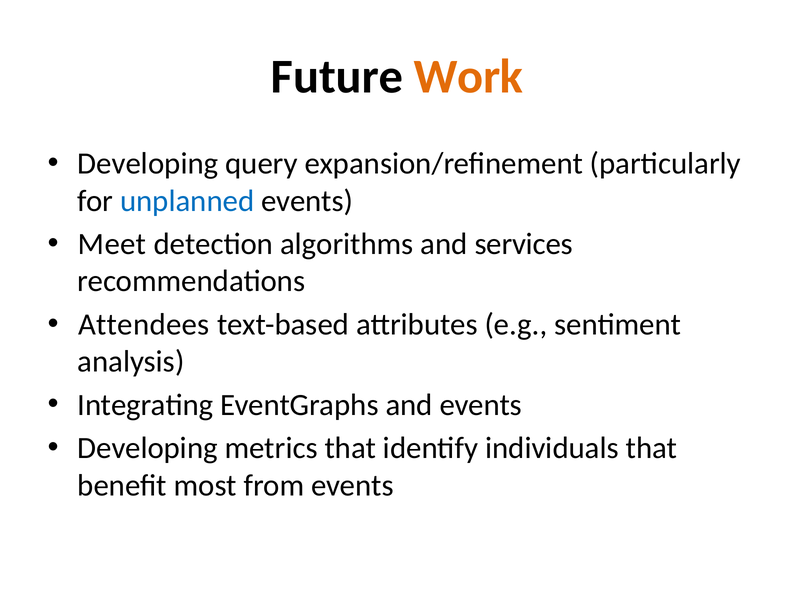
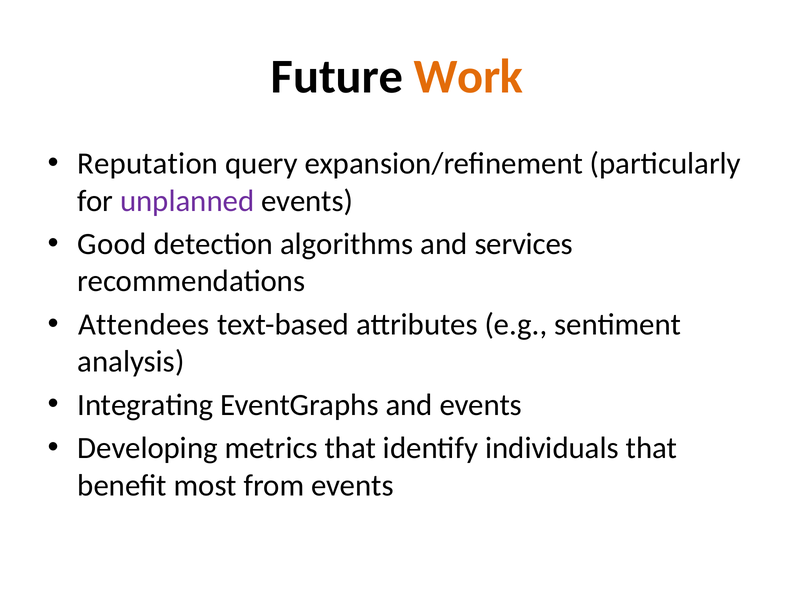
Developing: Developing -> Reputation (148, 164)
unplanned colour: blue -> purple (187, 201)
Meet: Meet -> Good (112, 244)
